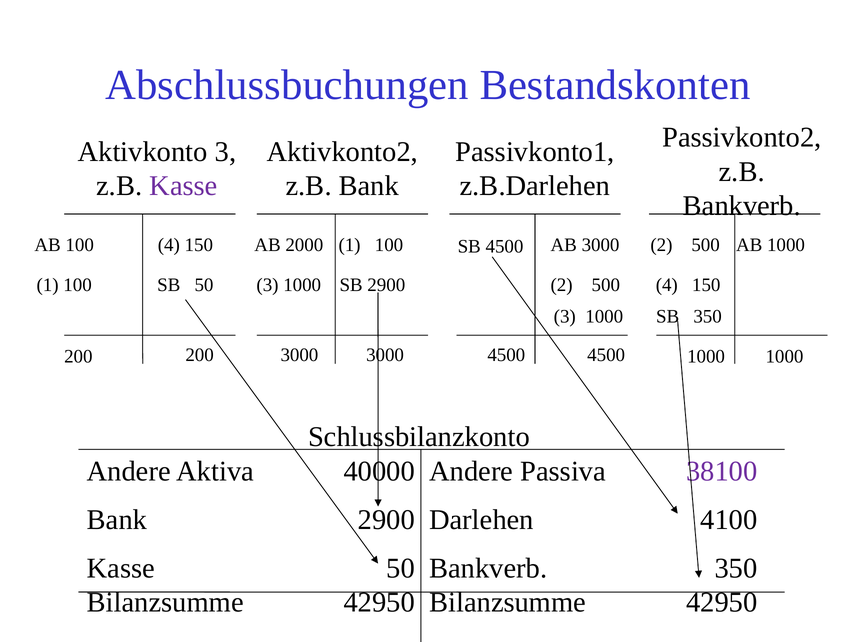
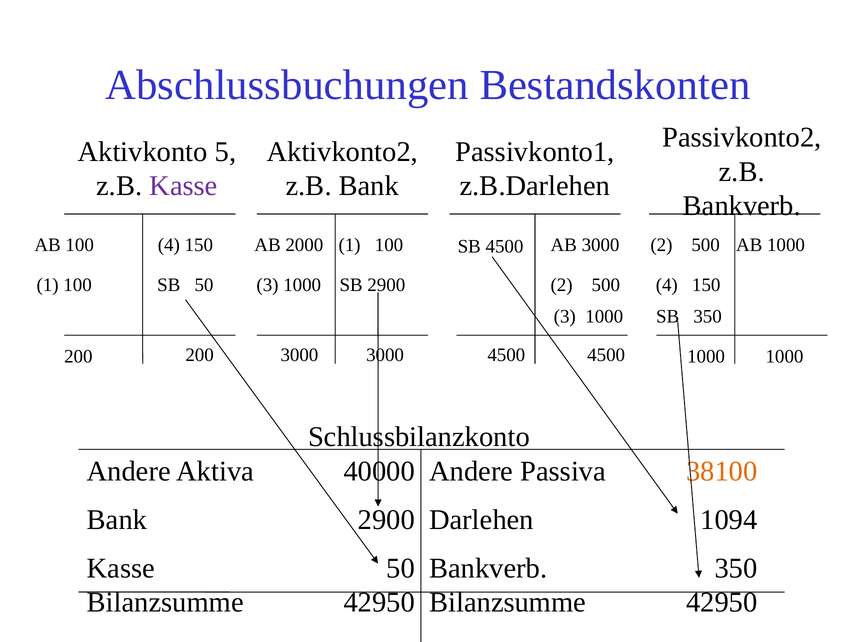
Aktivkonto 3: 3 -> 5 (225, 152)
38100 colour: purple -> orange (722, 471)
4100: 4100 -> 1094 (729, 520)
